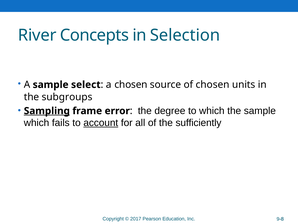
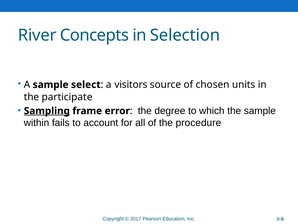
a chosen: chosen -> visitors (131, 85)
subgroups: subgroups -> participate (67, 97)
which: which -> within (37, 123)
account underline: present -> none (101, 123)
sufficiently: sufficiently -> procedure (198, 123)
